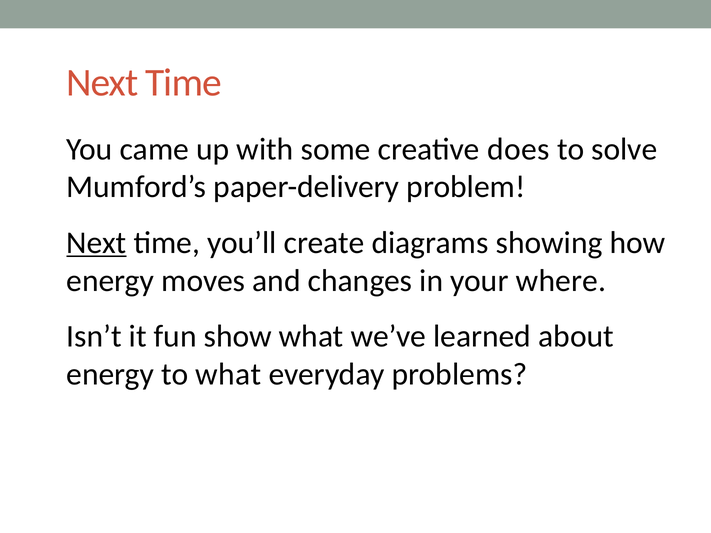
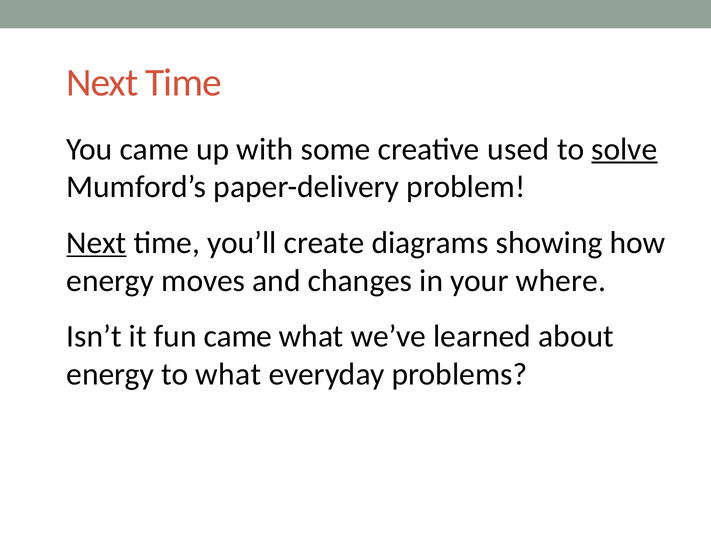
does: does -> used (518, 149)
solve underline: none -> present (624, 149)
fun show: show -> came (238, 336)
